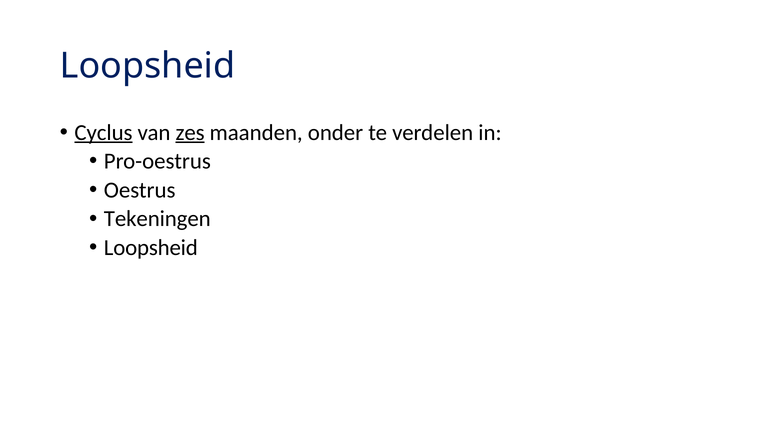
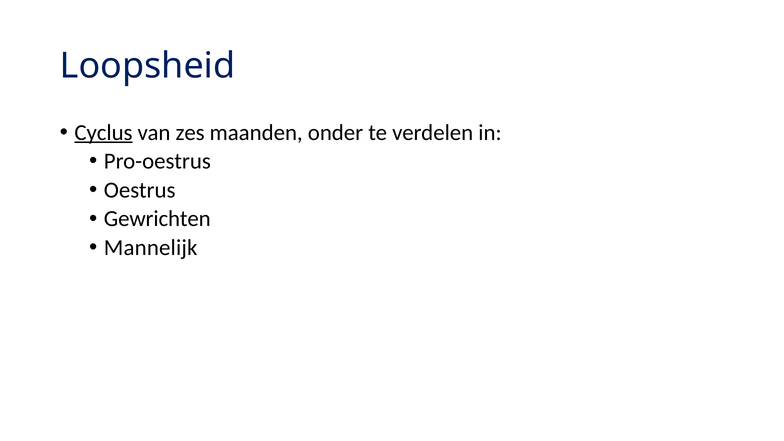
zes underline: present -> none (190, 133)
Tekeningen: Tekeningen -> Gewrichten (157, 219)
Loopsheid: Loopsheid -> Mannelijk (151, 248)
